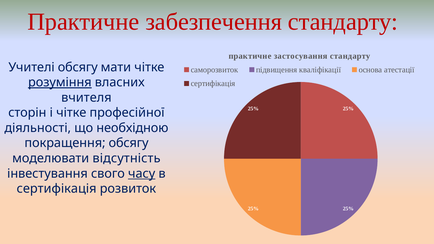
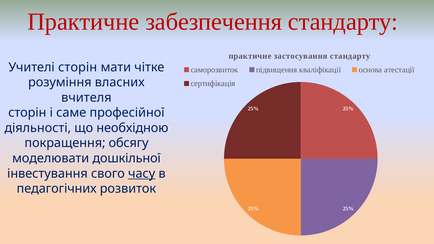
Учителі обсягу: обсягу -> сторін (78, 67)
розуміння underline: present -> none (60, 82)
і чітке: чітке -> саме (71, 113)
відсутність: відсутність -> дошкільної (127, 158)
сертифікація: сертифікація -> педагогічних (57, 189)
